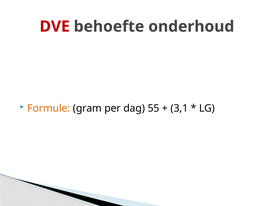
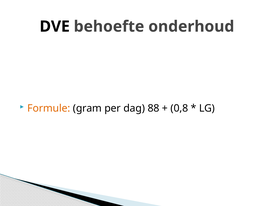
DVE colour: red -> black (55, 26)
55: 55 -> 88 (153, 108)
3,1: 3,1 -> 0,8 (179, 108)
